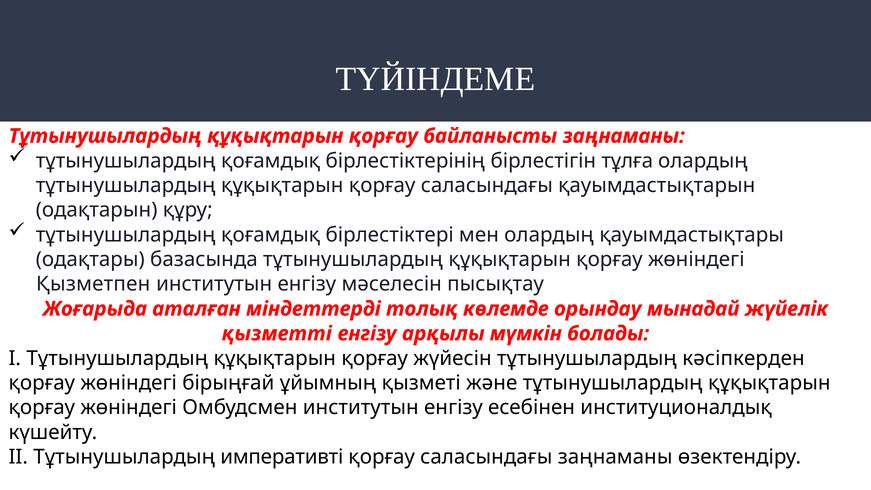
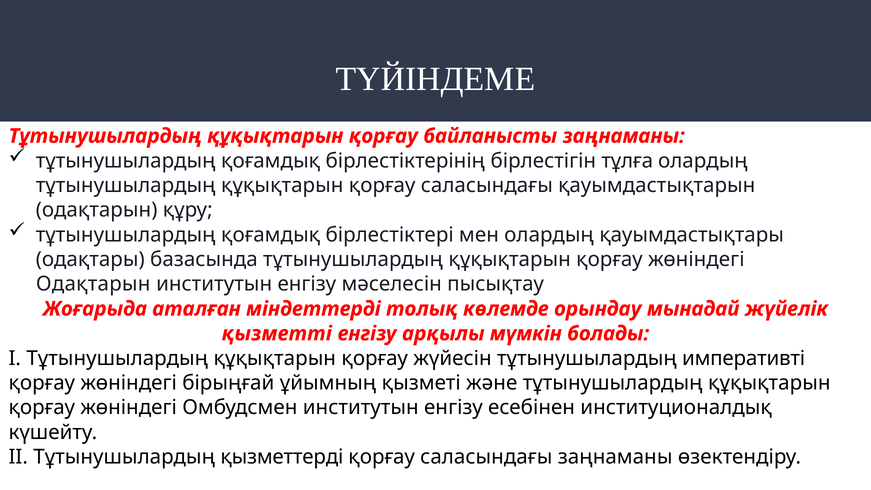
Қызметпен: Қызметпен -> Одақтарын (93, 284)
кәсіпкерден: кәсіпкерден -> императивті (744, 358)
императивті: императивті -> қызметтерді (282, 457)
